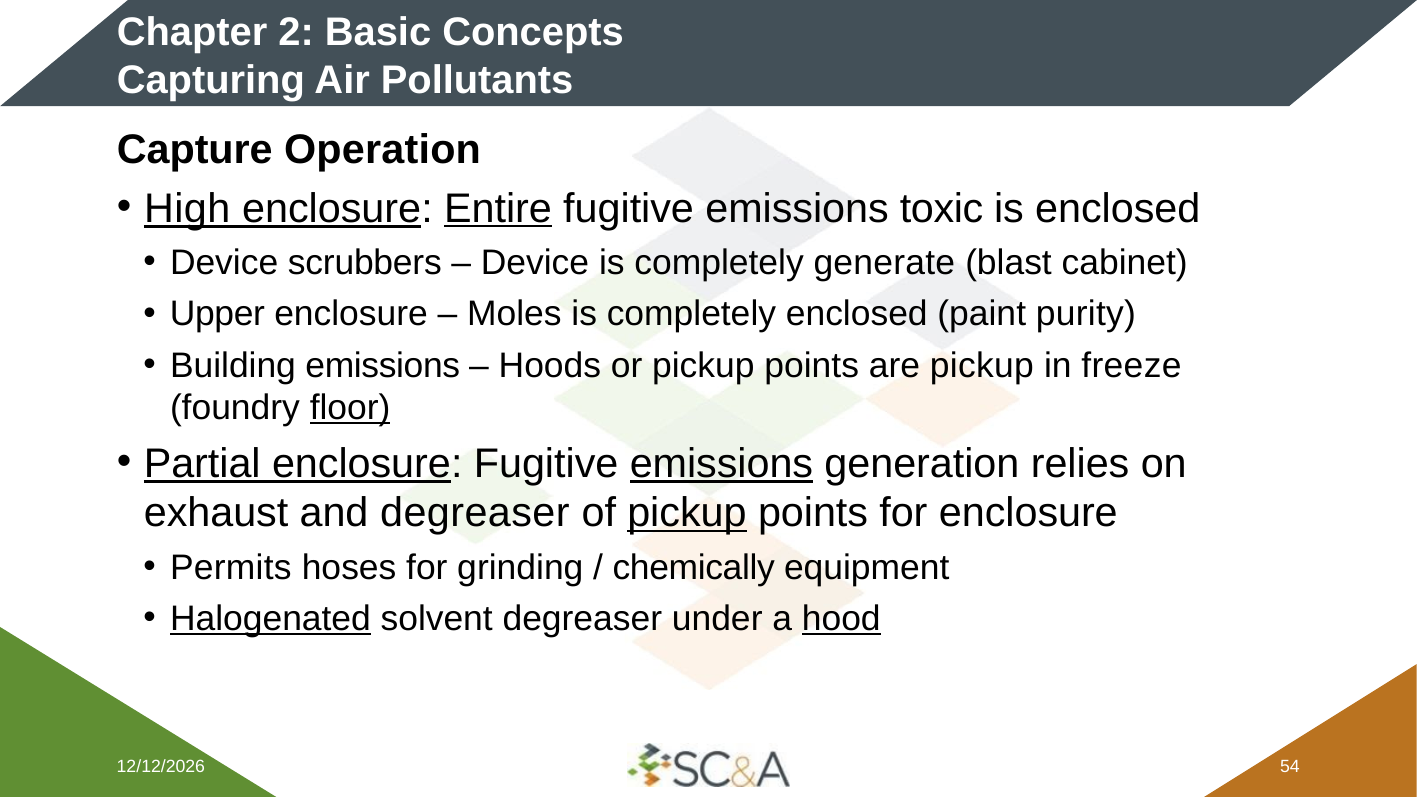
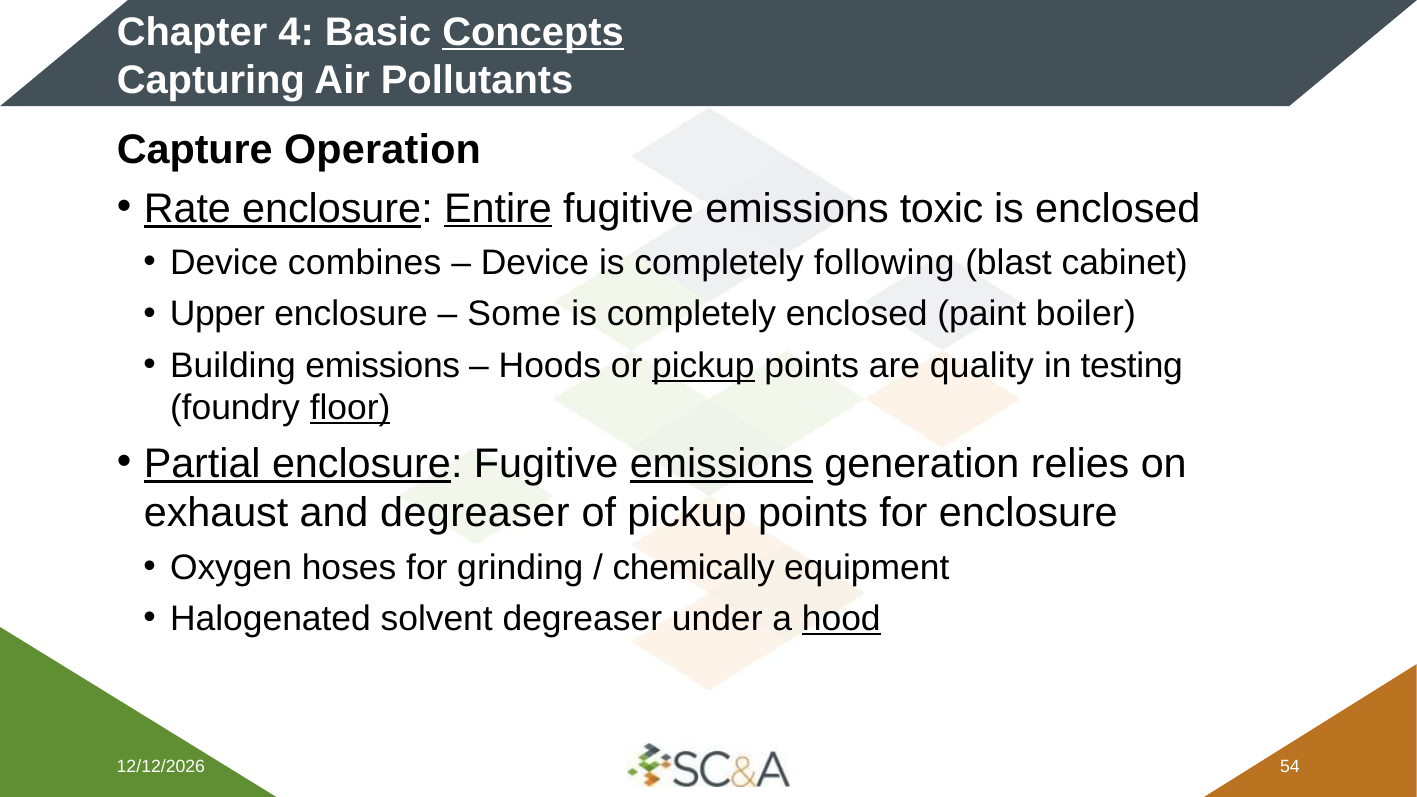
2: 2 -> 4 (296, 32)
Concepts underline: none -> present (533, 32)
High: High -> Rate (187, 208)
scrubbers: scrubbers -> combines (365, 263)
generate: generate -> following (884, 263)
Moles: Moles -> Some (514, 314)
purity: purity -> boiler (1086, 314)
pickup underline: none -> present (703, 366)
are pickup: pickup -> quality (982, 366)
freeze: freeze -> testing (1132, 366)
pickup underline: present -> none (687, 513)
Permits: Permits -> Oxygen (231, 568)
Halogenated underline: present -> none (270, 619)
